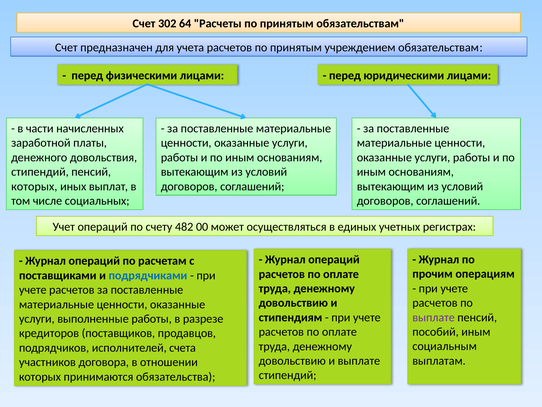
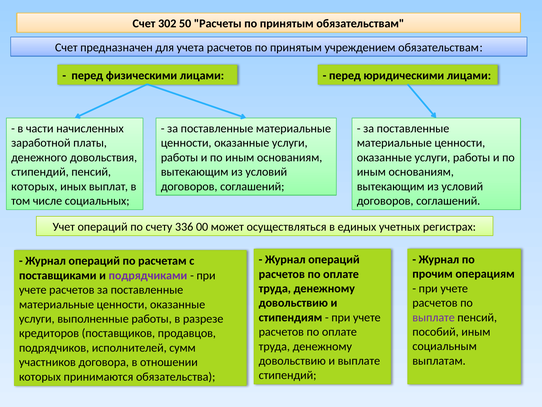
64: 64 -> 50 (185, 23)
482: 482 -> 336 (184, 227)
подрядчиками colour: blue -> purple (148, 275)
счета: счета -> сумм (182, 347)
